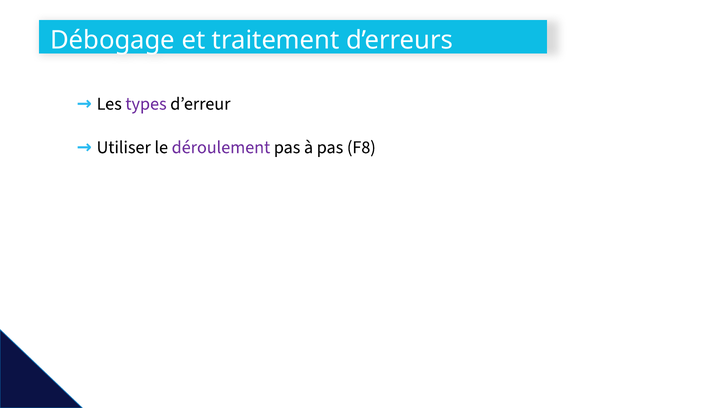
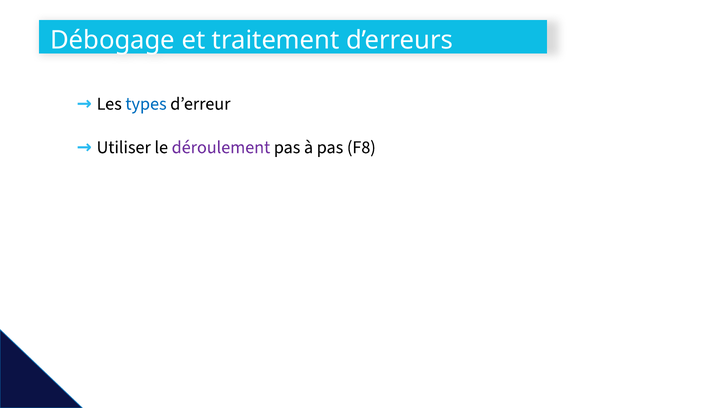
types colour: purple -> blue (146, 104)
